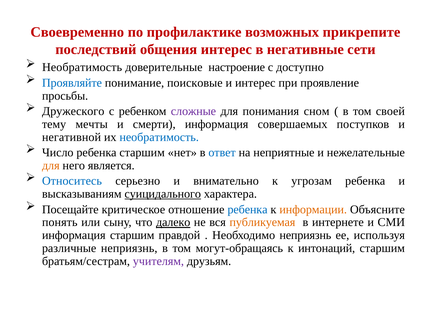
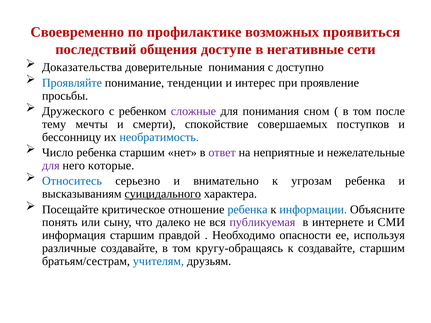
прикрепите: прикрепите -> проявиться (361, 32)
общения интерес: интерес -> доступе (226, 50)
Необратимость: Необратимость -> Доказательства (82, 67)
доверительные настроение: настроение -> понимания (237, 67)
поисковые: поисковые -> тенденции (195, 83)
своей: своей -> после (390, 111)
смерти информация: информация -> спокойствие (217, 124)
негативной: негативной -> бессонницу (72, 137)
ответ colour: blue -> purple (222, 153)
для colour: orange -> purple (51, 166)
является: является -> которые (111, 166)
информации colour: orange -> blue (313, 210)
далеко underline: present -> none (173, 223)
публикуемая colour: orange -> purple (262, 223)
Необходимо неприязнь: неприязнь -> опасности (305, 235)
различные неприязнь: неприязнь -> создавайте (129, 248)
могут-обращаясь: могут-обращаясь -> кругу-обращаясь (239, 248)
к интонаций: интонаций -> создавайте (327, 248)
учителям colour: purple -> blue (158, 261)
